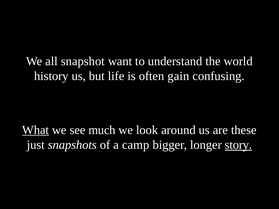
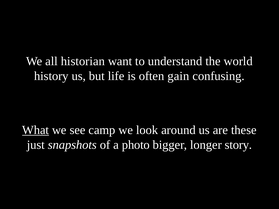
snapshot: snapshot -> historian (83, 61)
much: much -> camp (102, 130)
camp: camp -> photo (136, 145)
story underline: present -> none (238, 145)
